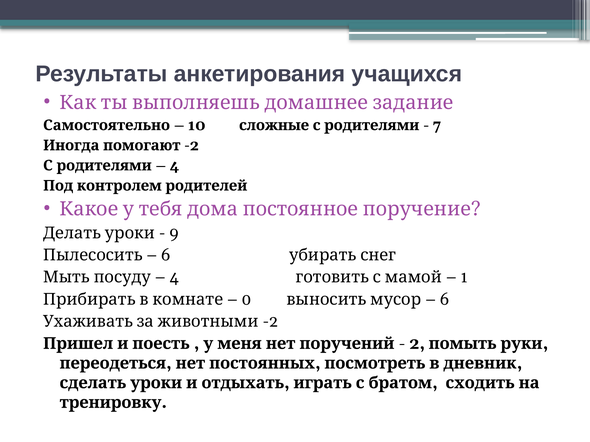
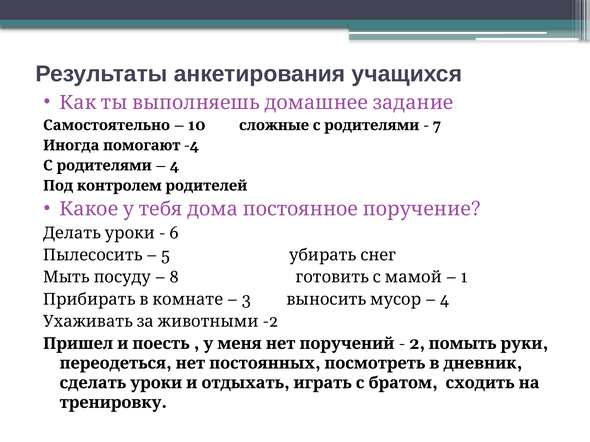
-2: -2 -> -4 (192, 146)
9: 9 -> 6 (174, 233)
6: 6 -> 5 (165, 255)
4: 4 -> 8 (174, 277)
0: 0 -> 3 (246, 300)
6: 6 -> 4 (445, 300)
